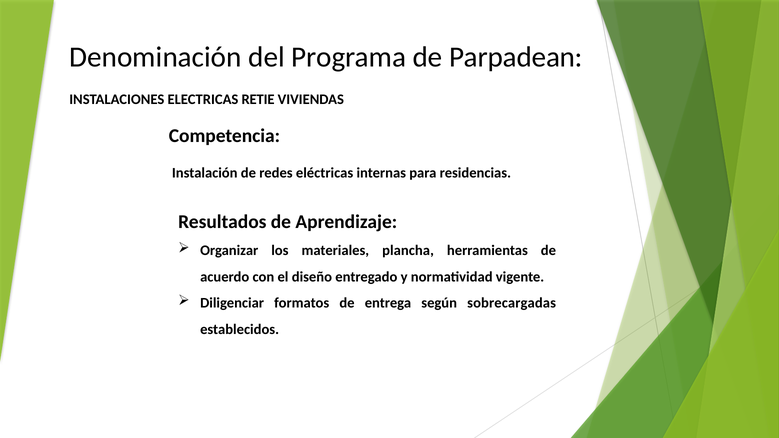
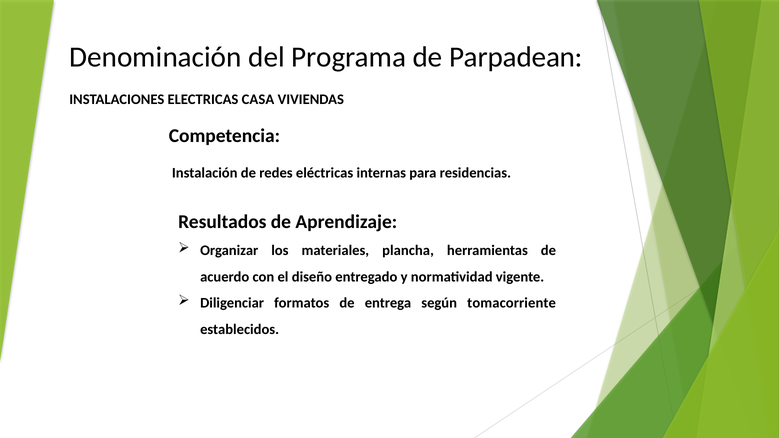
RETIE: RETIE -> CASA (258, 100)
sobrecargadas: sobrecargadas -> tomacorriente (512, 303)
